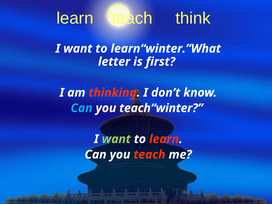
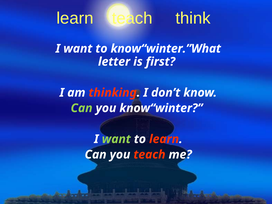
learn“winter.”What: learn“winter.”What -> know“winter.”What (166, 49)
Can colour: light blue -> light green (82, 108)
teach“winter: teach“winter -> know“winter (161, 108)
